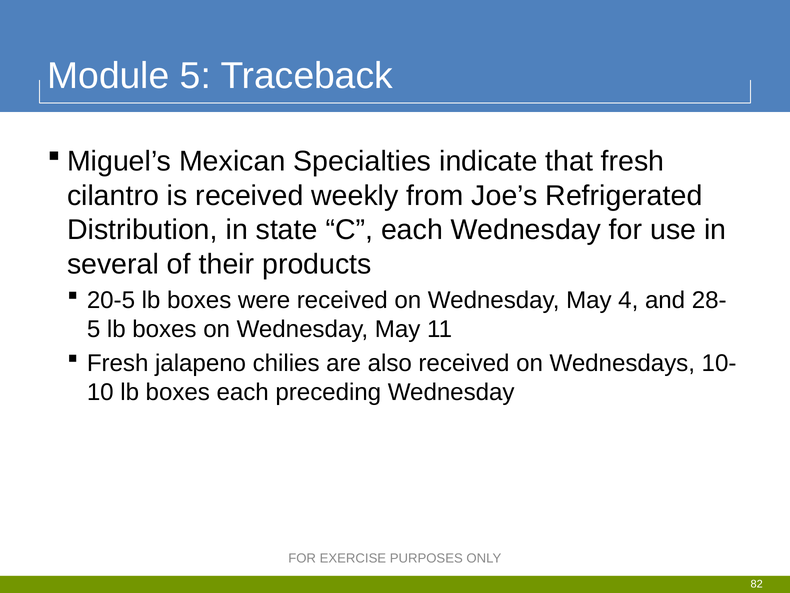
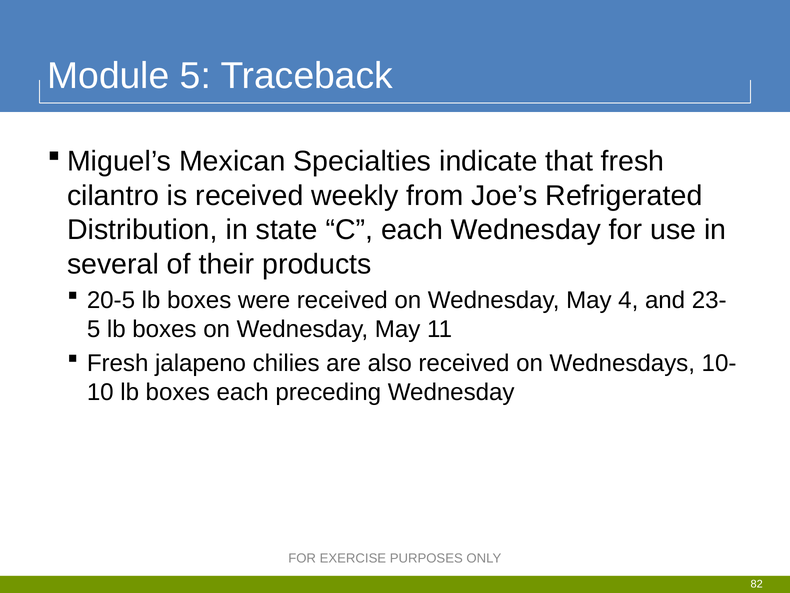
28-: 28- -> 23- (709, 300)
